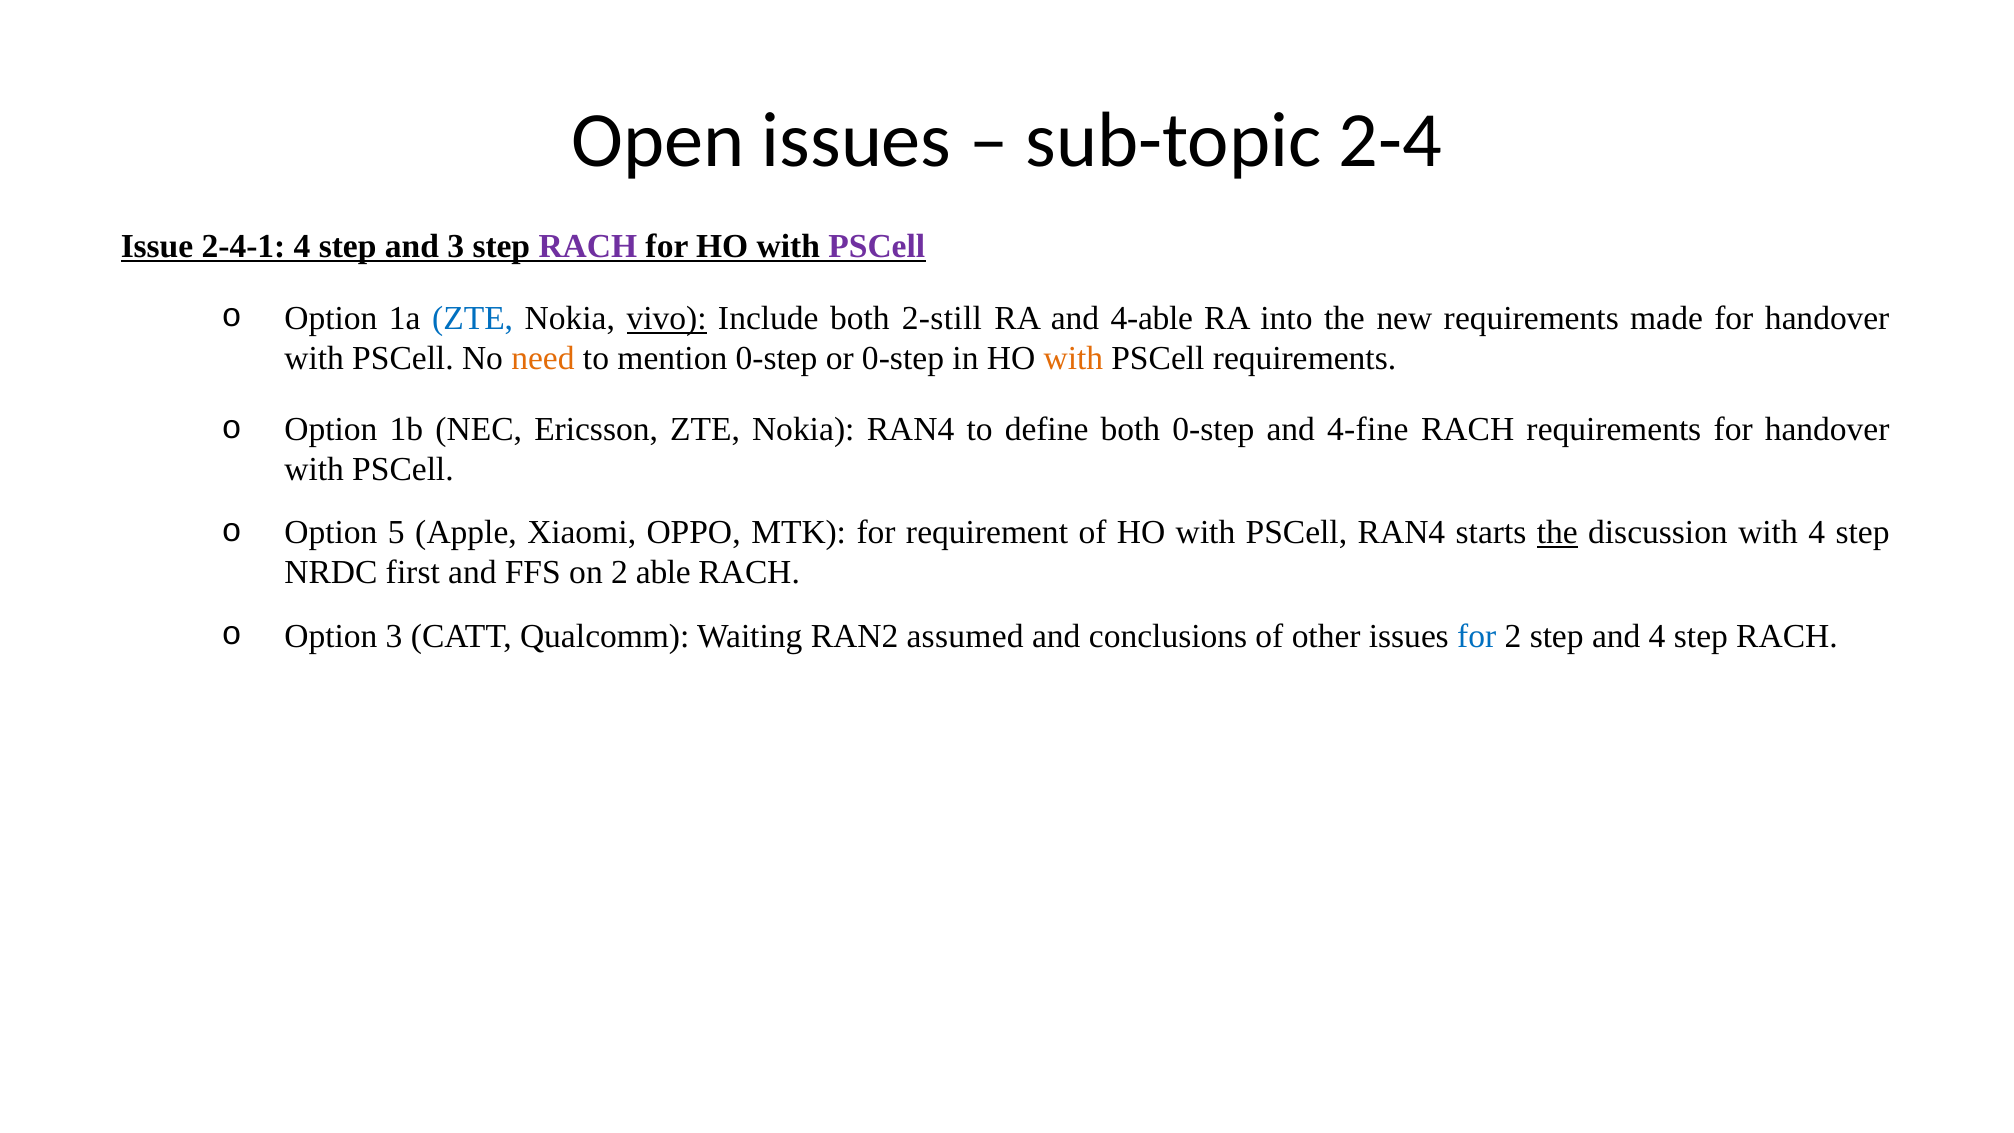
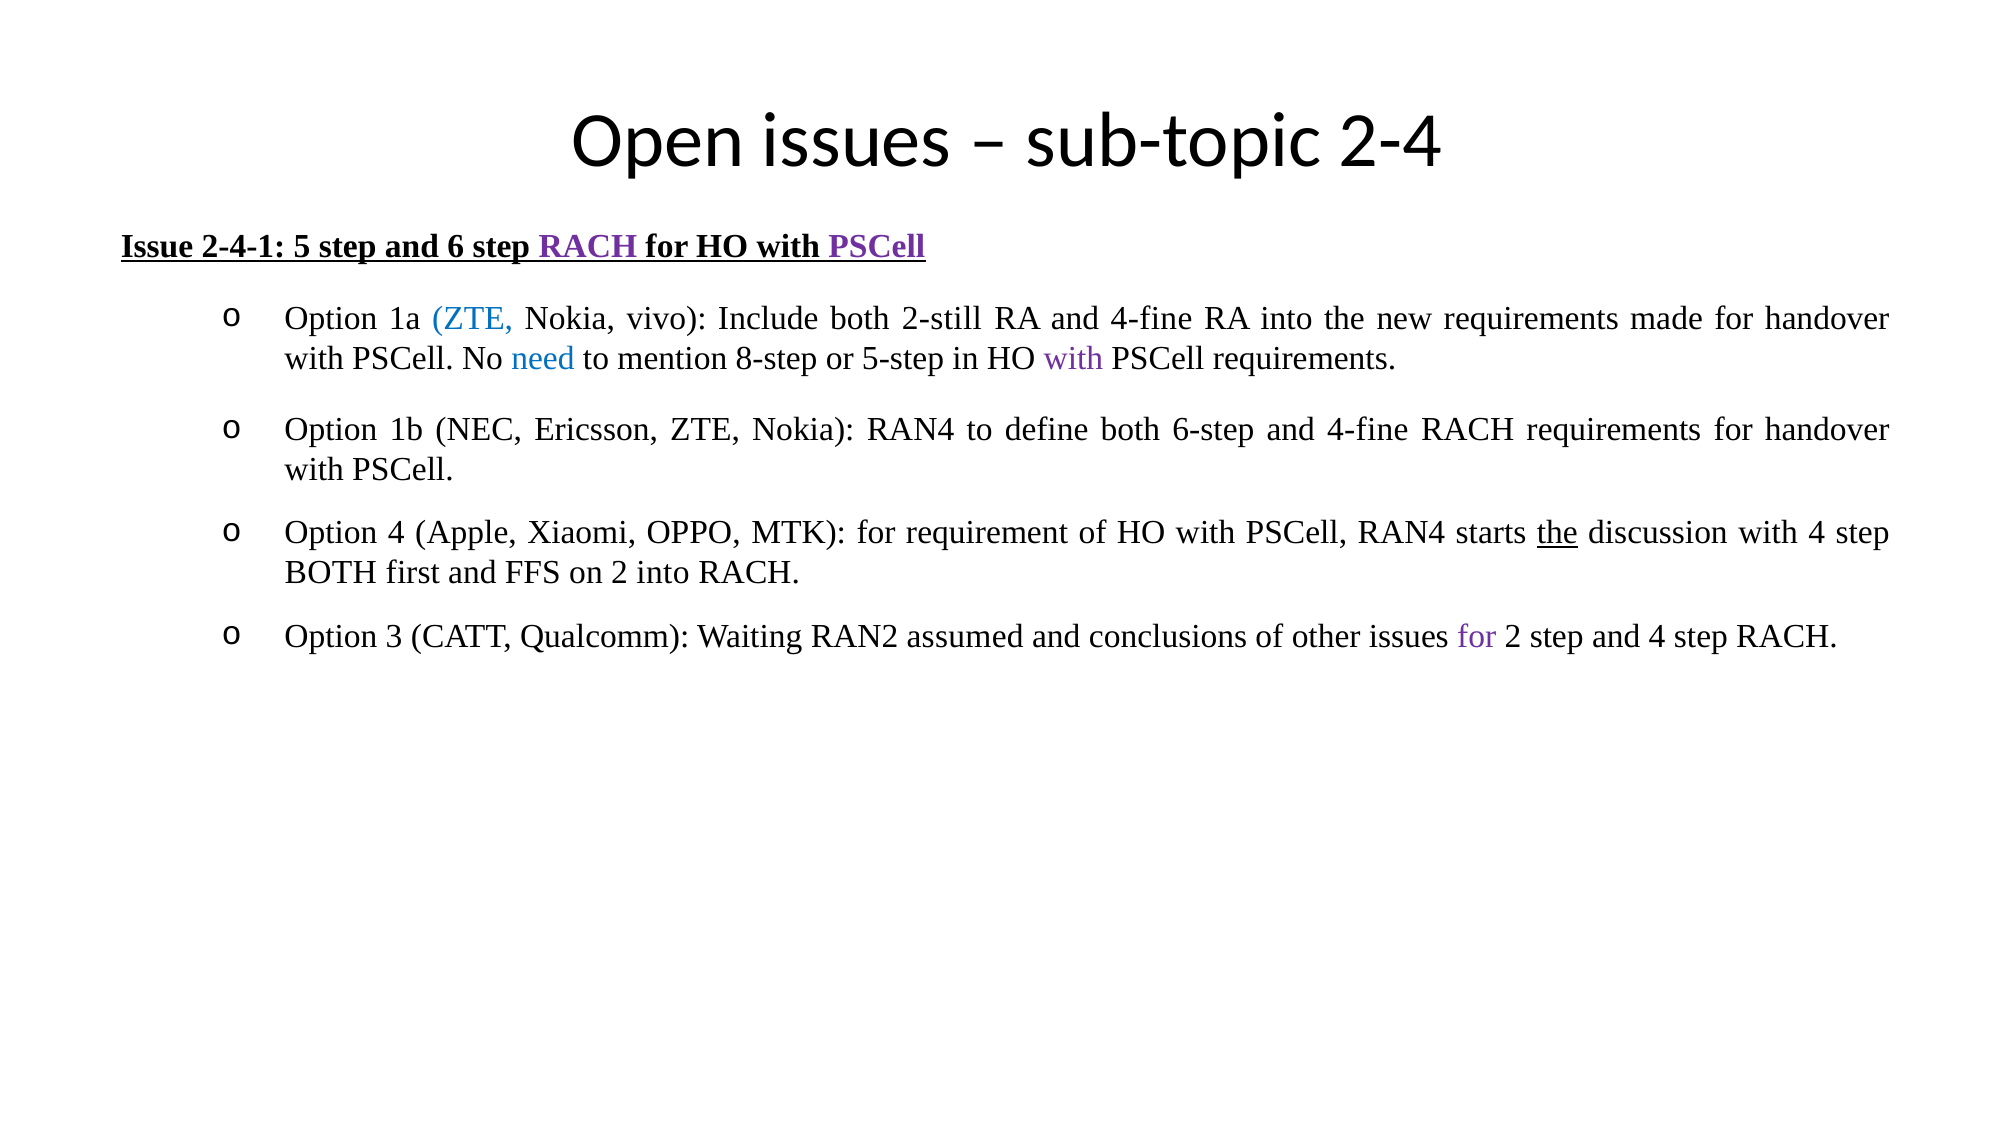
2-4-1 4: 4 -> 5 (302, 246)
and 3: 3 -> 6 (456, 246)
vivo underline: present -> none (667, 318)
RA and 4-able: 4-able -> 4-fine (1152, 318)
need colour: orange -> blue (543, 358)
mention 0-step: 0-step -> 8-step (777, 358)
or 0-step: 0-step -> 5-step (903, 358)
with colour: orange -> purple (1073, 358)
both 0-step: 0-step -> 6-step (1213, 430)
Option 5: 5 -> 4 (396, 533)
NRDC: NRDC -> BOTH (331, 573)
2 able: able -> into (663, 573)
for colour: blue -> purple (1477, 636)
